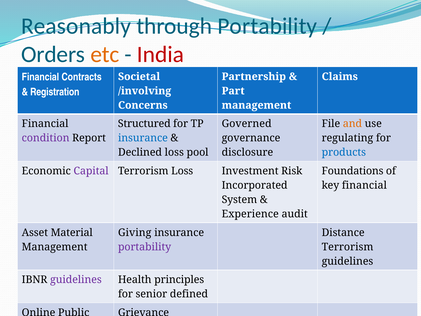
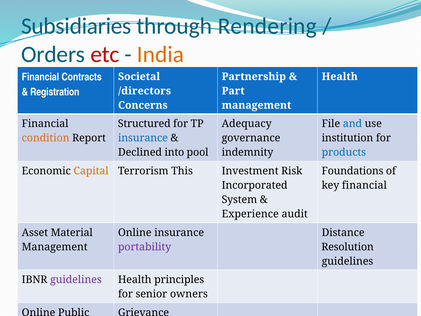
Reasonably: Reasonably -> Subsidiaries (76, 26)
through Portability: Portability -> Rendering (267, 26)
etc colour: orange -> red (105, 54)
India colour: red -> orange (160, 54)
Claims: Claims -> Health (340, 77)
/involving: /involving -> /directors (145, 91)
Governed: Governed -> Adequacy (247, 124)
and colour: orange -> blue (352, 124)
condition colour: purple -> orange (46, 138)
regulating: regulating -> institution (347, 138)
Declined loss: loss -> into (174, 152)
disclosure: disclosure -> indemnity (247, 152)
Capital colour: purple -> orange (91, 171)
Terrorism Loss: Loss -> This (182, 171)
Giving: Giving -> Online (135, 232)
Terrorism: Terrorism -> Resolution (348, 247)
defined: defined -> owners (189, 294)
